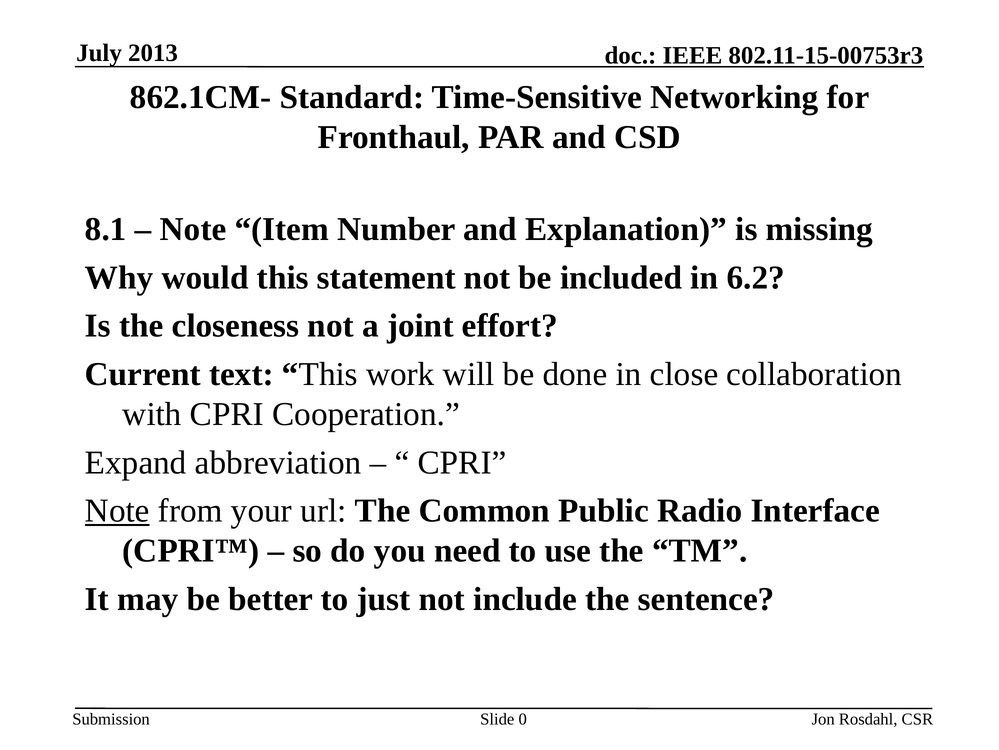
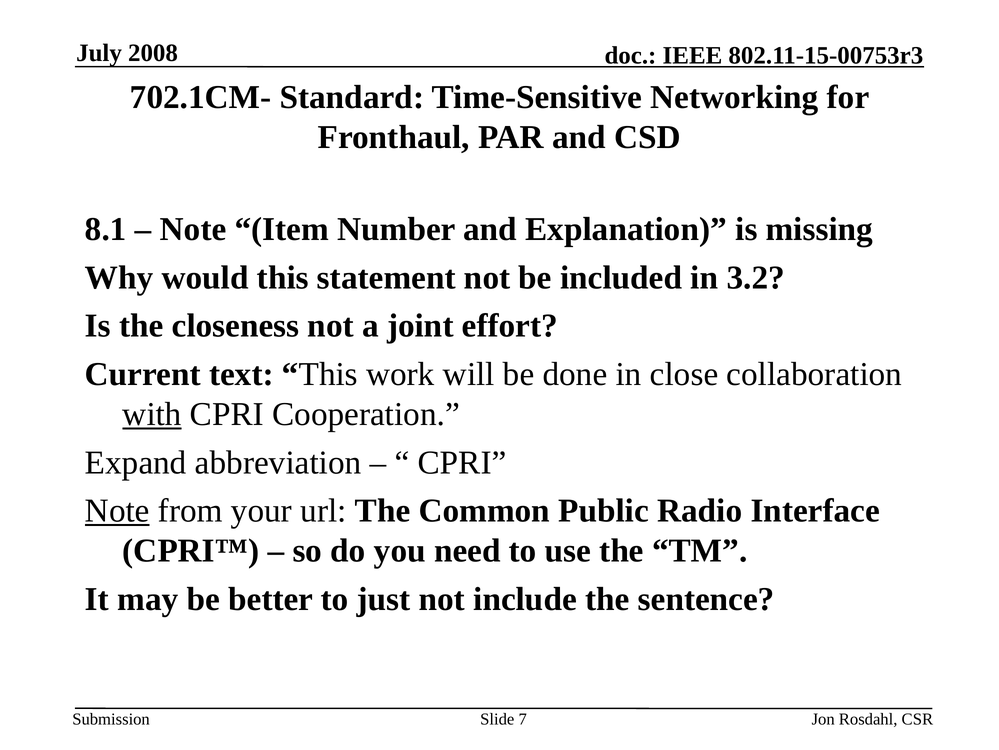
2013: 2013 -> 2008 (153, 53)
862.1CM-: 862.1CM- -> 702.1CM- (201, 97)
6.2: 6.2 -> 3.2 (756, 277)
with underline: none -> present (152, 414)
0: 0 -> 7 (523, 719)
